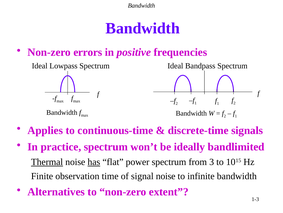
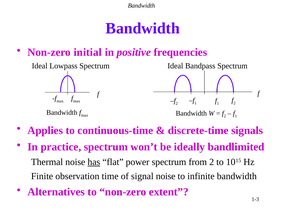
errors: errors -> initial (88, 52)
Thermal underline: present -> none (47, 161)
from 3: 3 -> 2 (212, 161)
